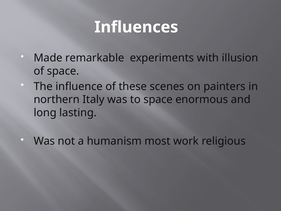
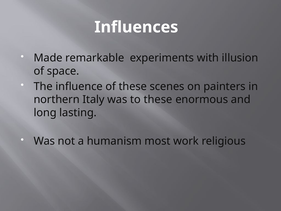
to space: space -> these (158, 99)
